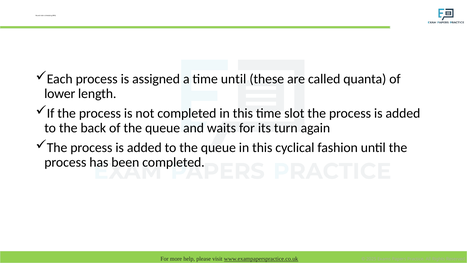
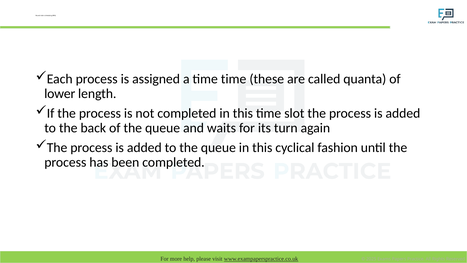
time until: until -> time (234, 79)
